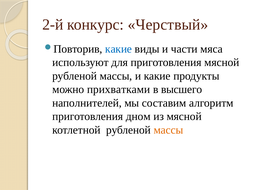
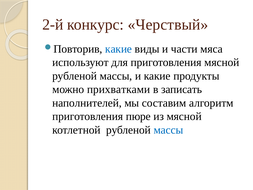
высшего: высшего -> записать (182, 89)
дном: дном -> пюре (138, 116)
массы colour: orange -> blue (168, 130)
